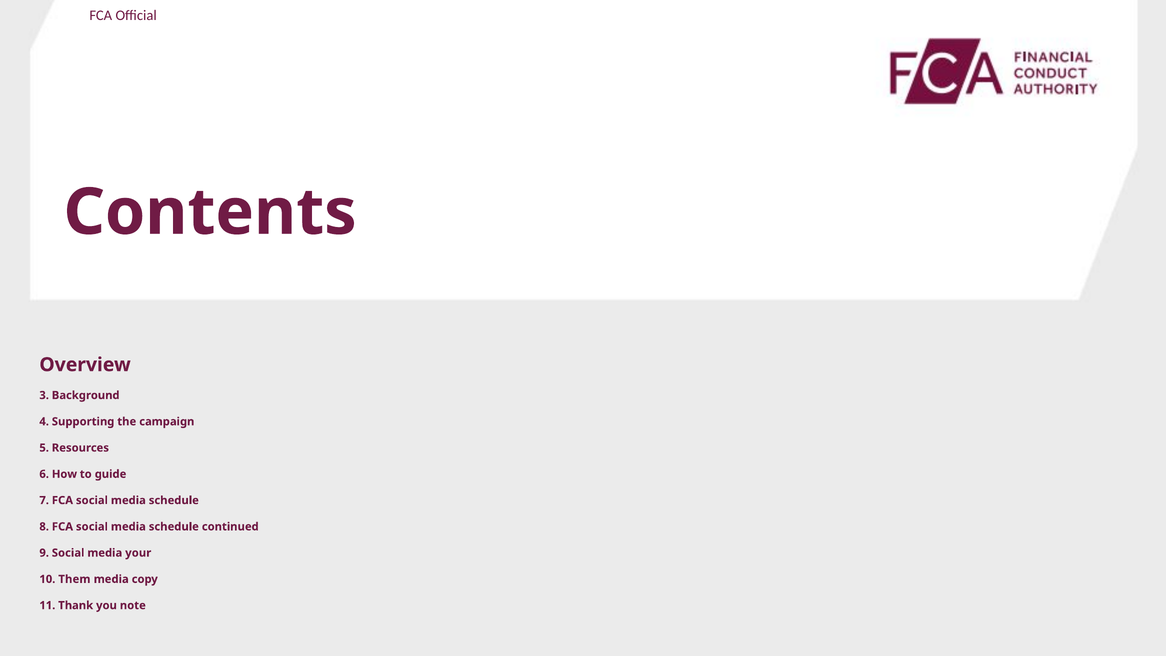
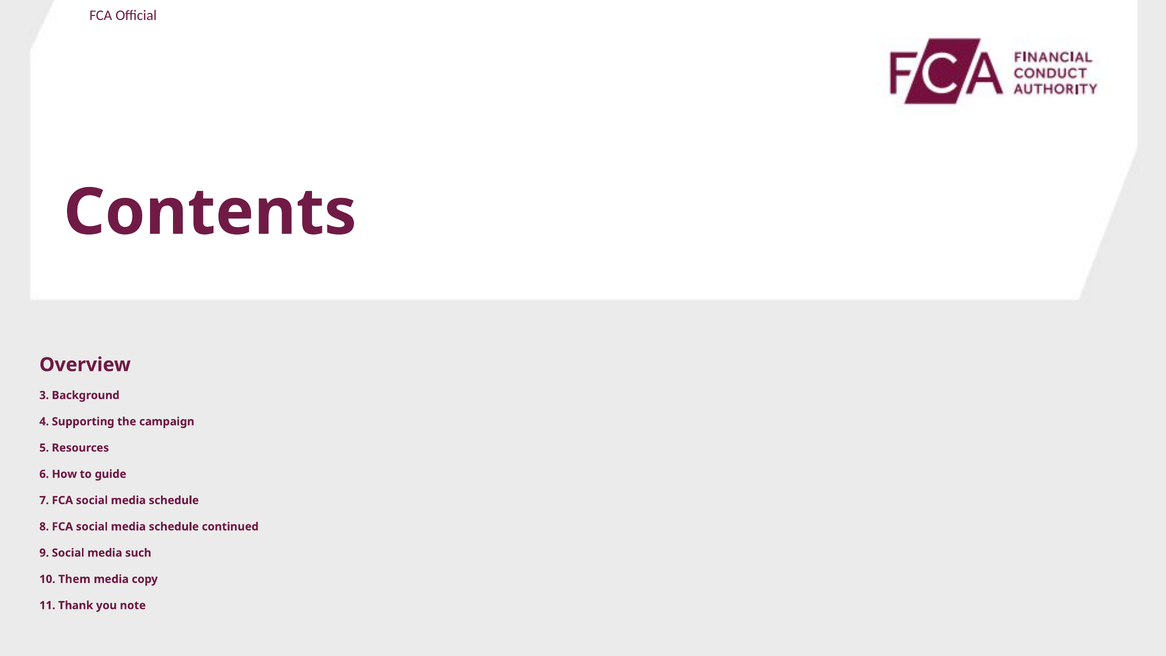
your: your -> such (138, 553)
